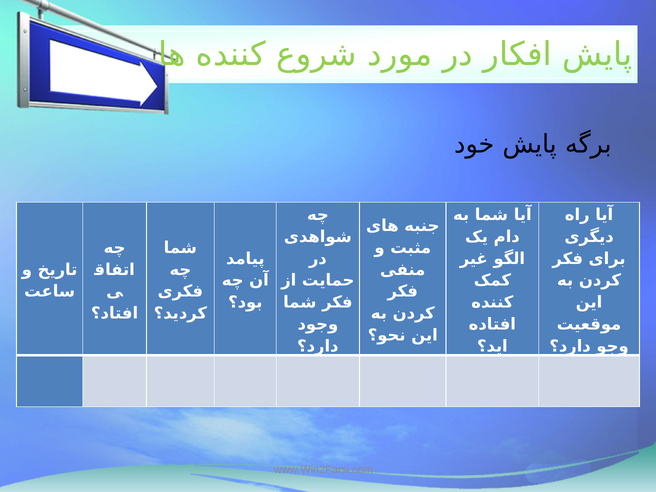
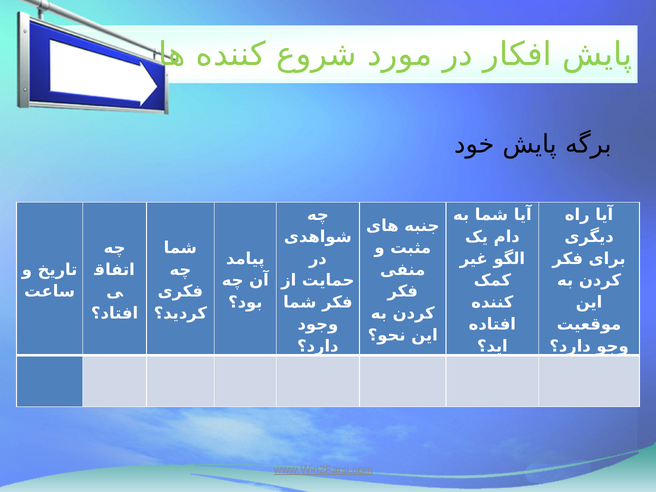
www.Win2Farsi.com underline: none -> present (323, 470)
